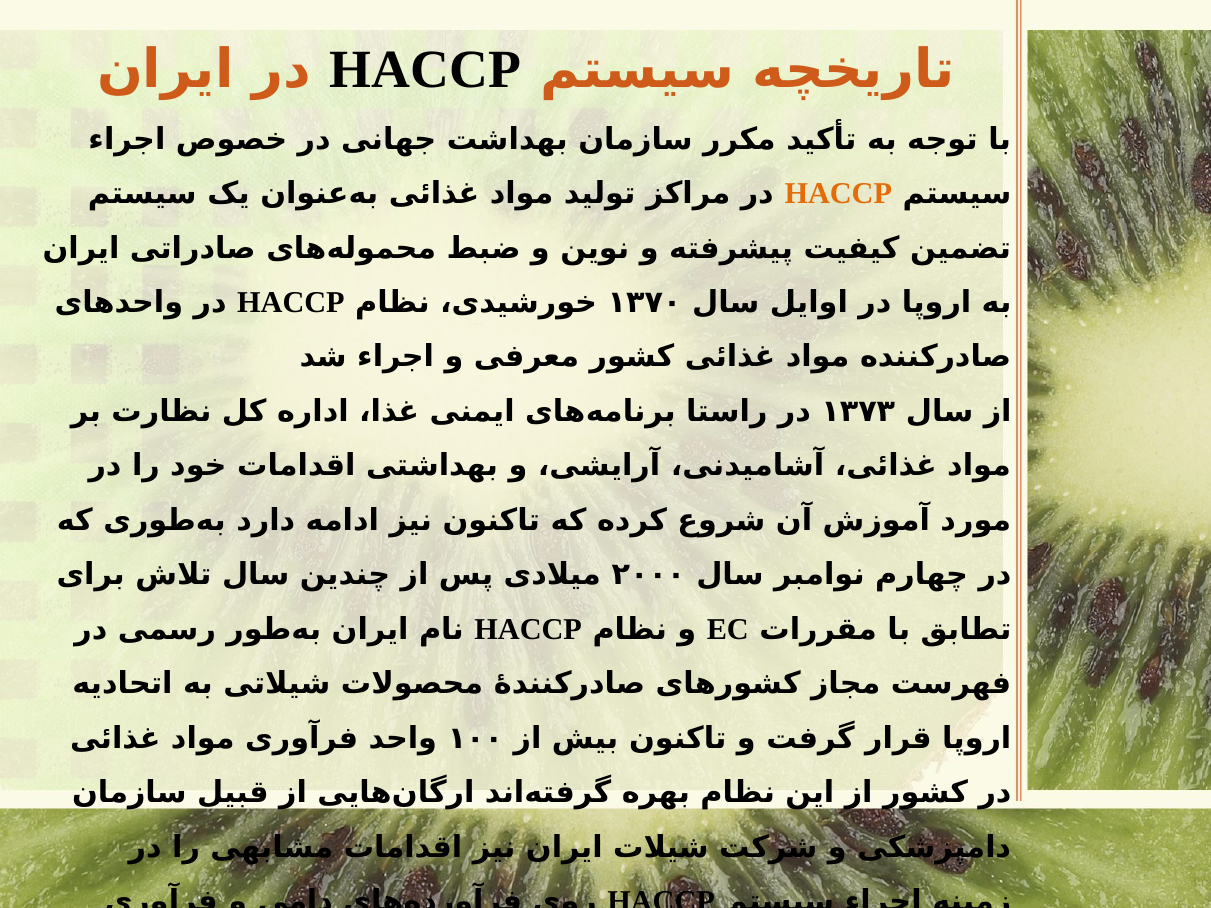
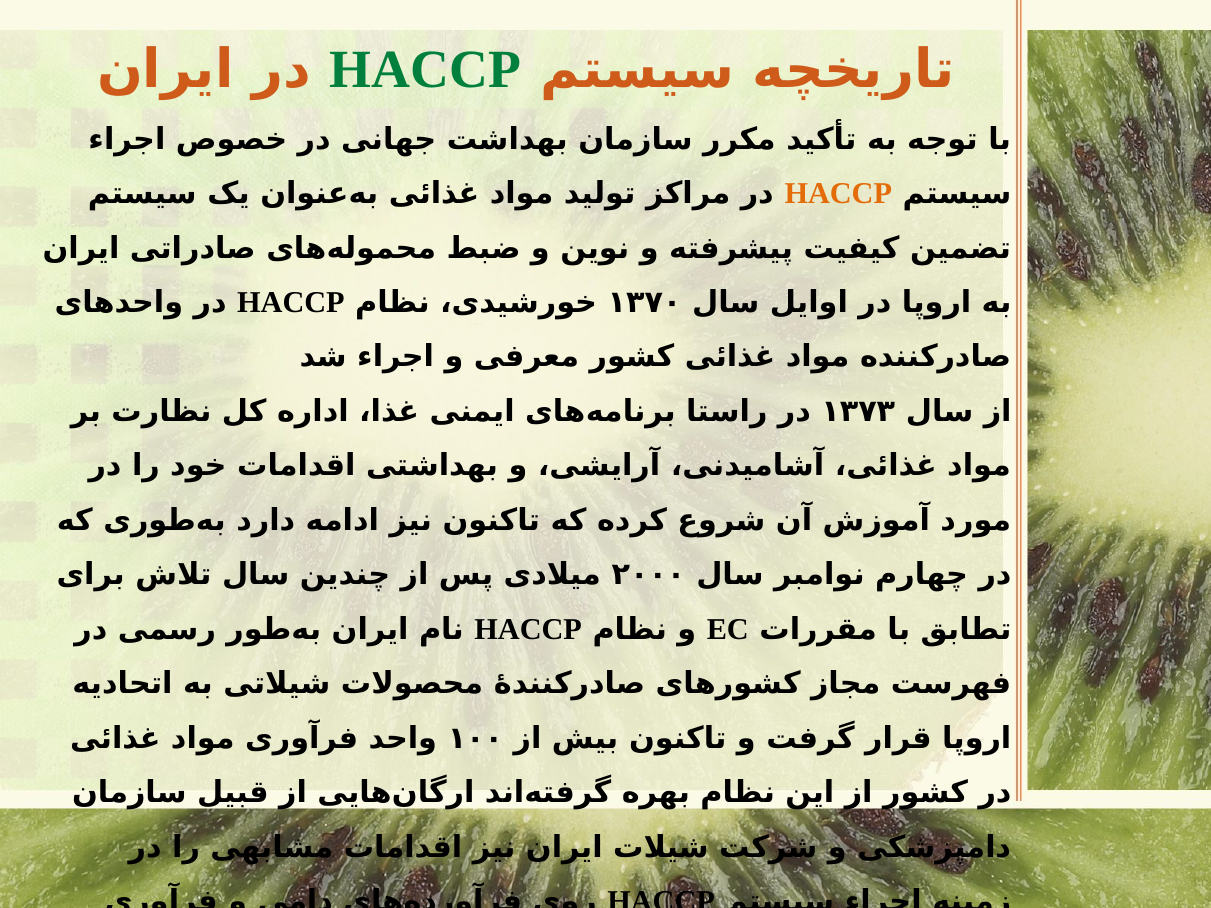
HACCP colour: black -> green (426, 69)
